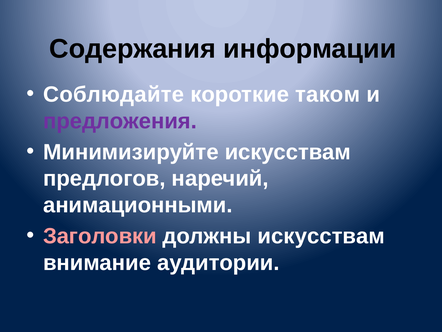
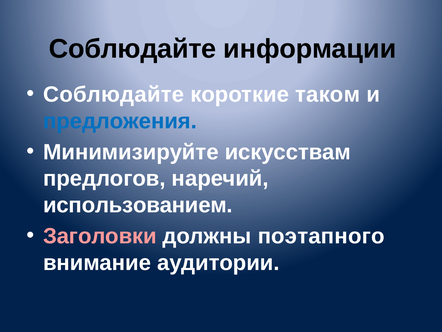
Содержания: Содержания -> Соблюдайте (133, 49)
предложения colour: purple -> blue (120, 121)
анимационными: анимационными -> использованием (138, 205)
должны искусствам: искусствам -> поэтапного (321, 236)
